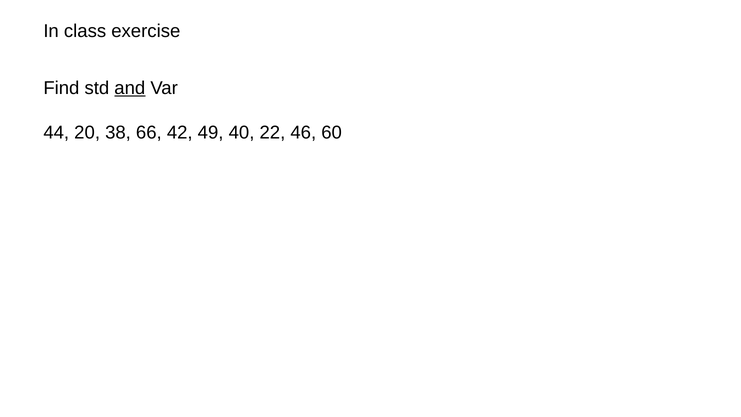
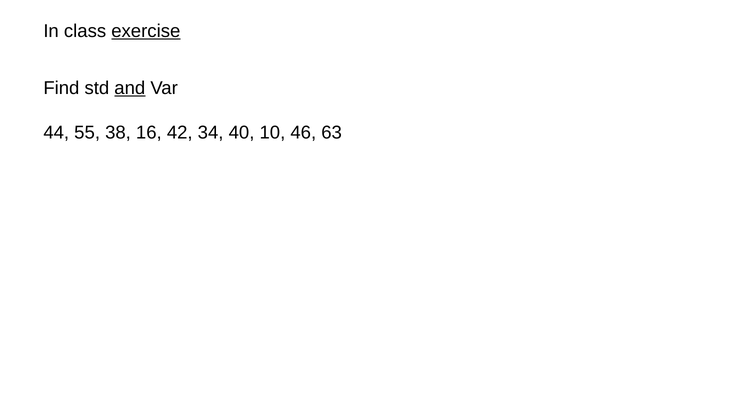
exercise underline: none -> present (146, 31)
20: 20 -> 55 (87, 132)
66: 66 -> 16 (149, 132)
49: 49 -> 34 (211, 132)
22: 22 -> 10 (272, 132)
60: 60 -> 63 (332, 132)
